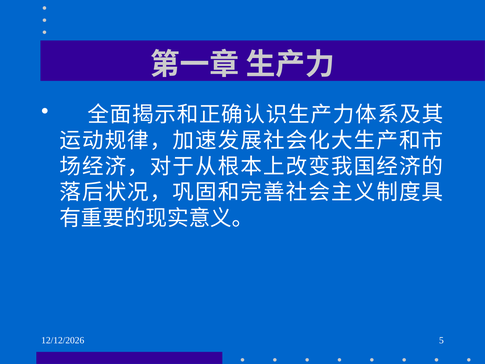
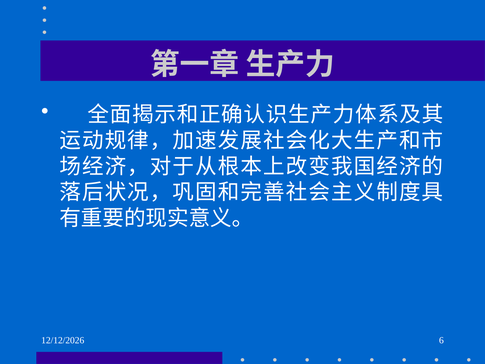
5: 5 -> 6 (441, 340)
